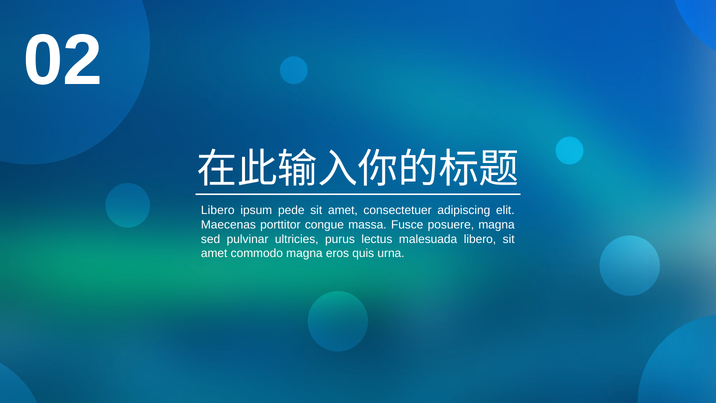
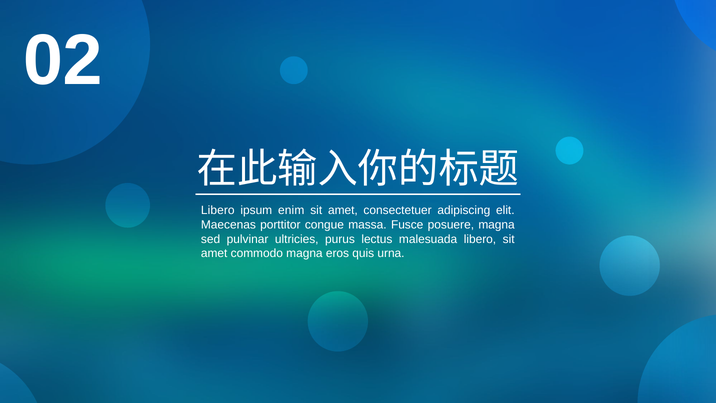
pede: pede -> enim (291, 210)
